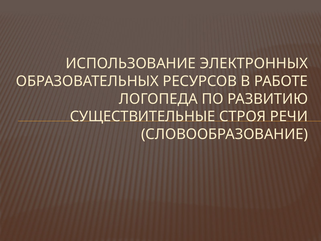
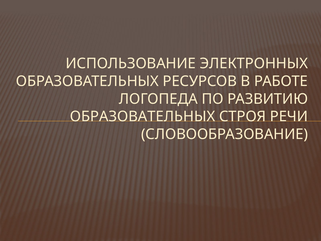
СУЩЕСТВИТЕЛЬНЫЕ: СУЩЕСТВИТЕЛЬНЫЕ -> ОБРАЗОВАТЕЛЬНЫХ (143, 117)
